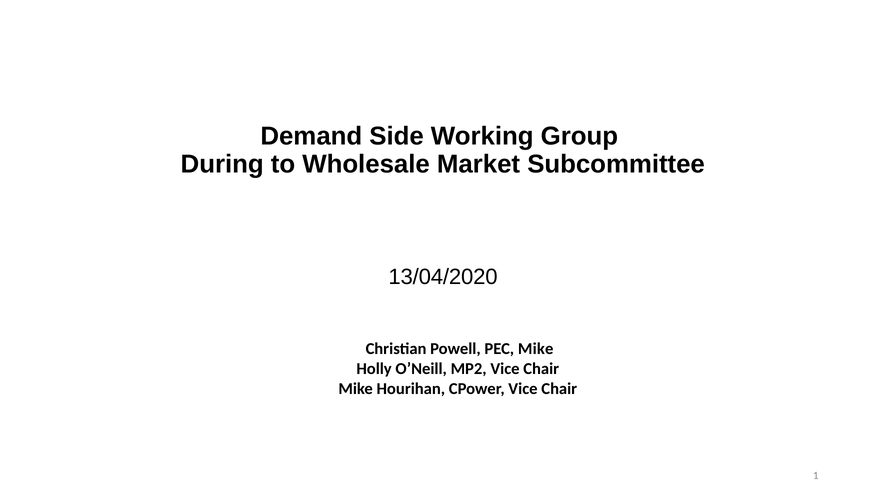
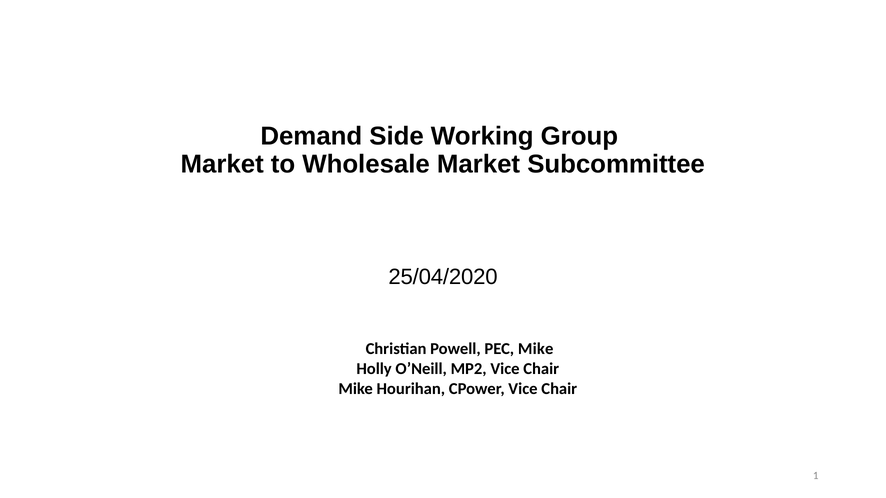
During: During -> Market (222, 164)
13/04/2020: 13/04/2020 -> 25/04/2020 (443, 277)
